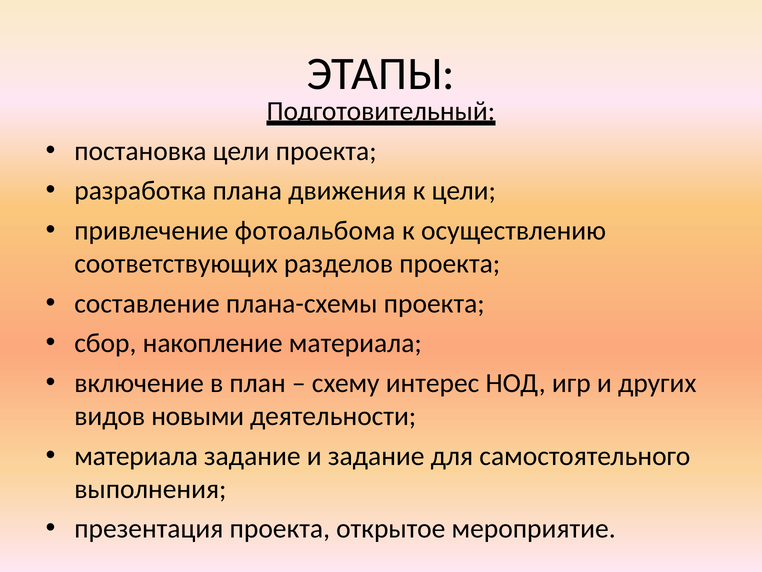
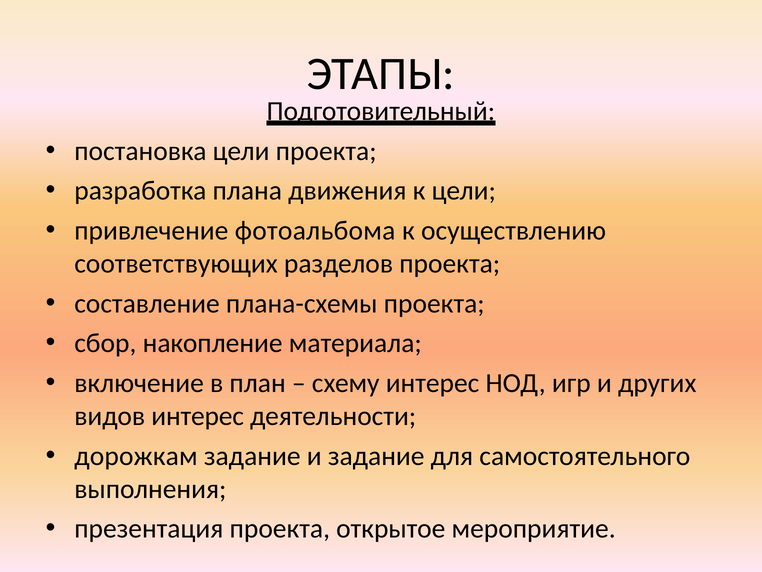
видов новыми: новыми -> интерес (198, 416)
материала: материала -> дорожкам (136, 456)
